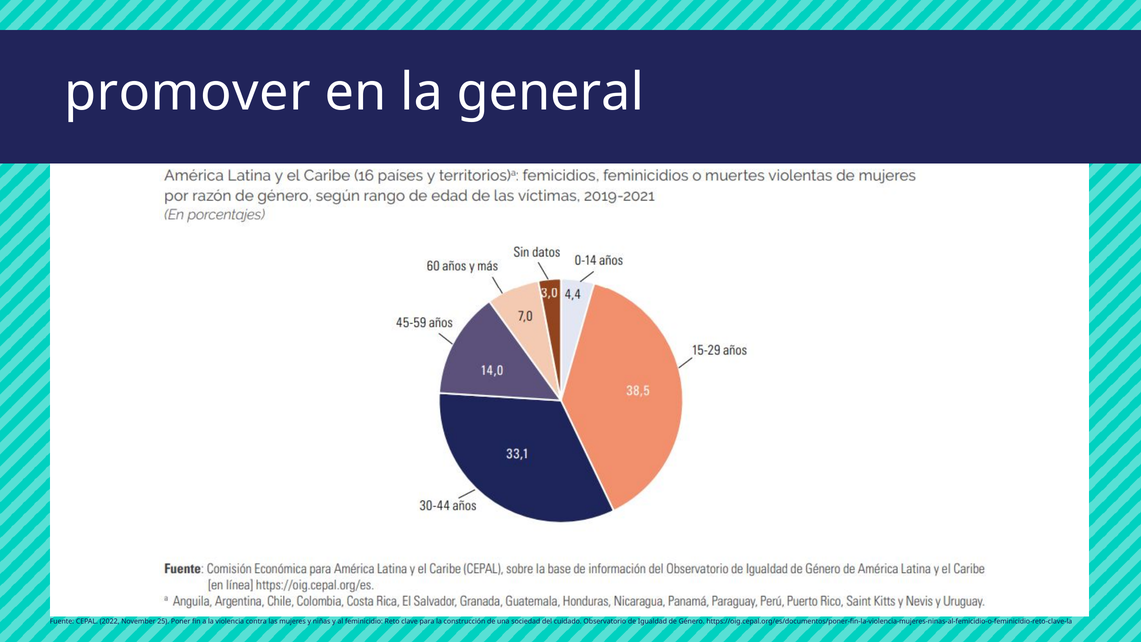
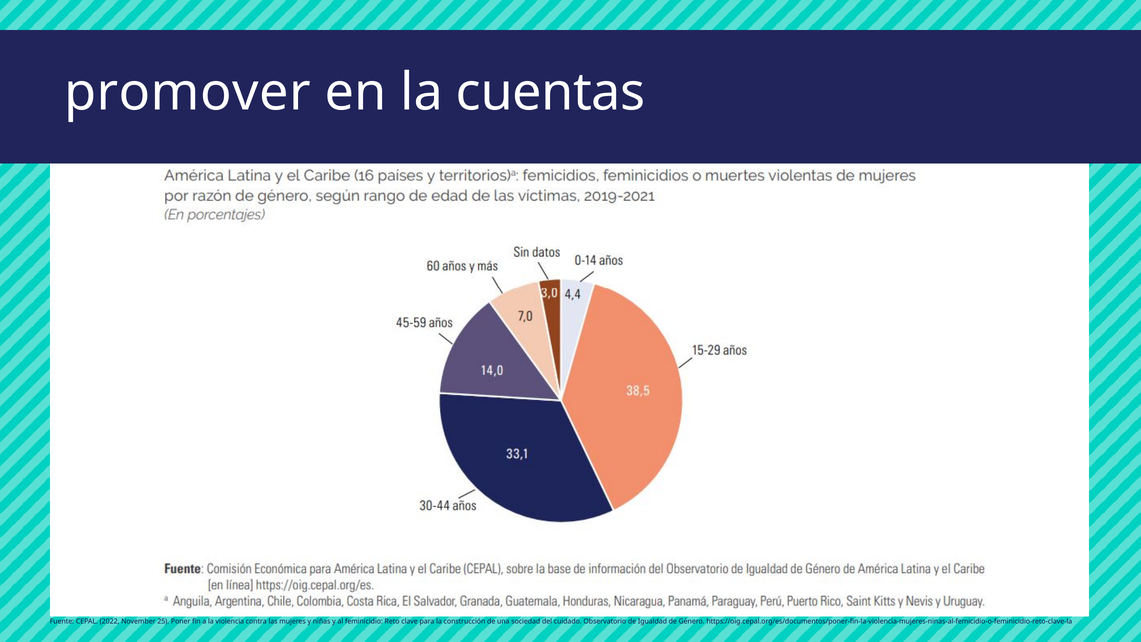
general: general -> cuentas (551, 92)
